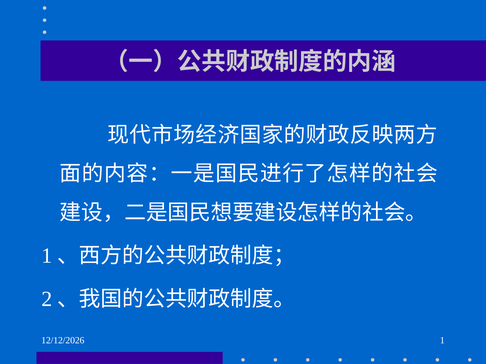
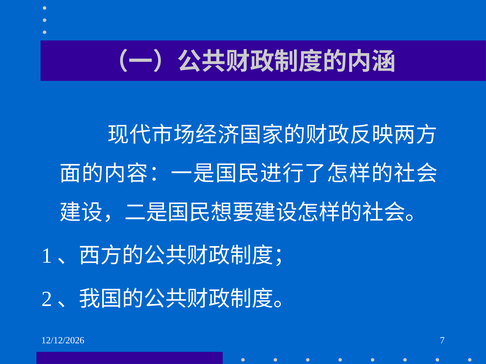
1: 1 -> 7 (442, 341)
